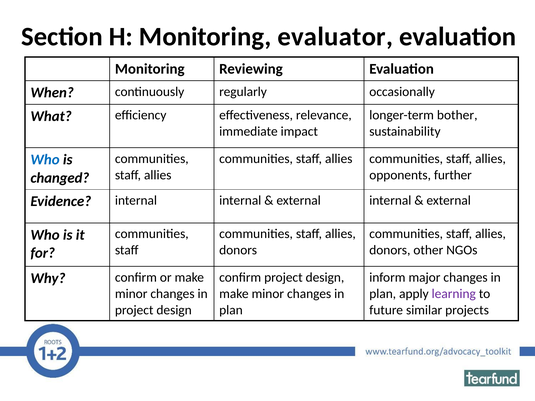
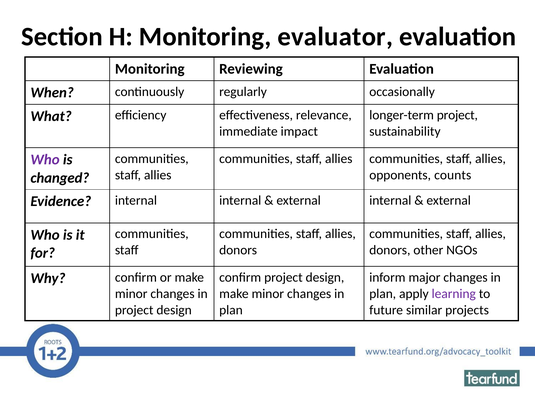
longer-term bother: bother -> project (457, 115)
Who colour: blue -> purple (45, 160)
further: further -> counts (453, 175)
